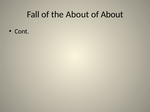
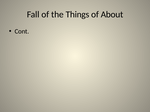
the About: About -> Things (77, 15)
